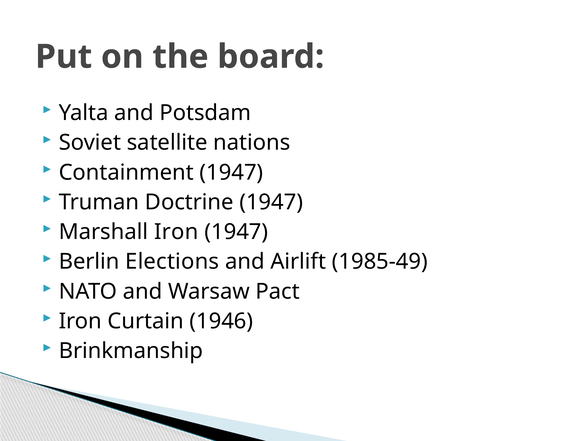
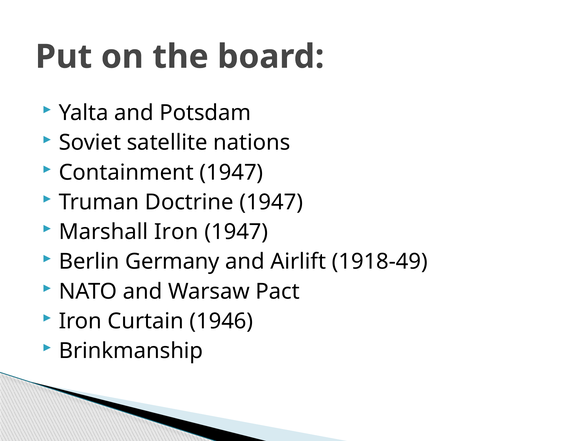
Elections: Elections -> Germany (172, 262)
1985-49: 1985-49 -> 1918-49 (380, 262)
